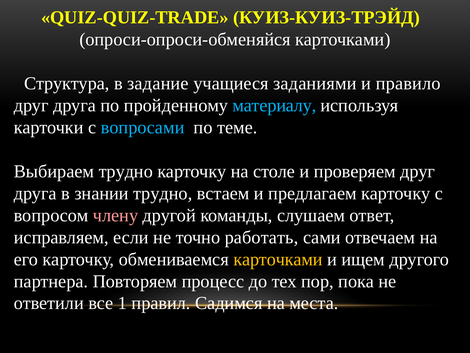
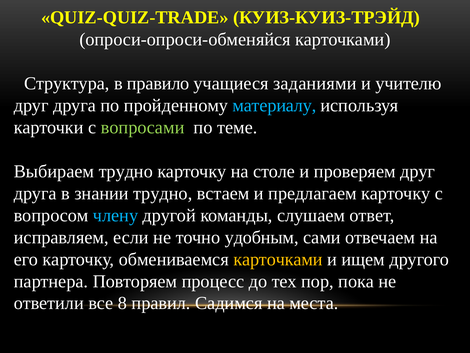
задание: задание -> правило (158, 83)
правило: правило -> учителю (408, 83)
вопросами colour: light blue -> light green (143, 127)
члену colour: pink -> light blue (115, 215)
работать: работать -> удобным (262, 237)
1: 1 -> 8 (122, 303)
